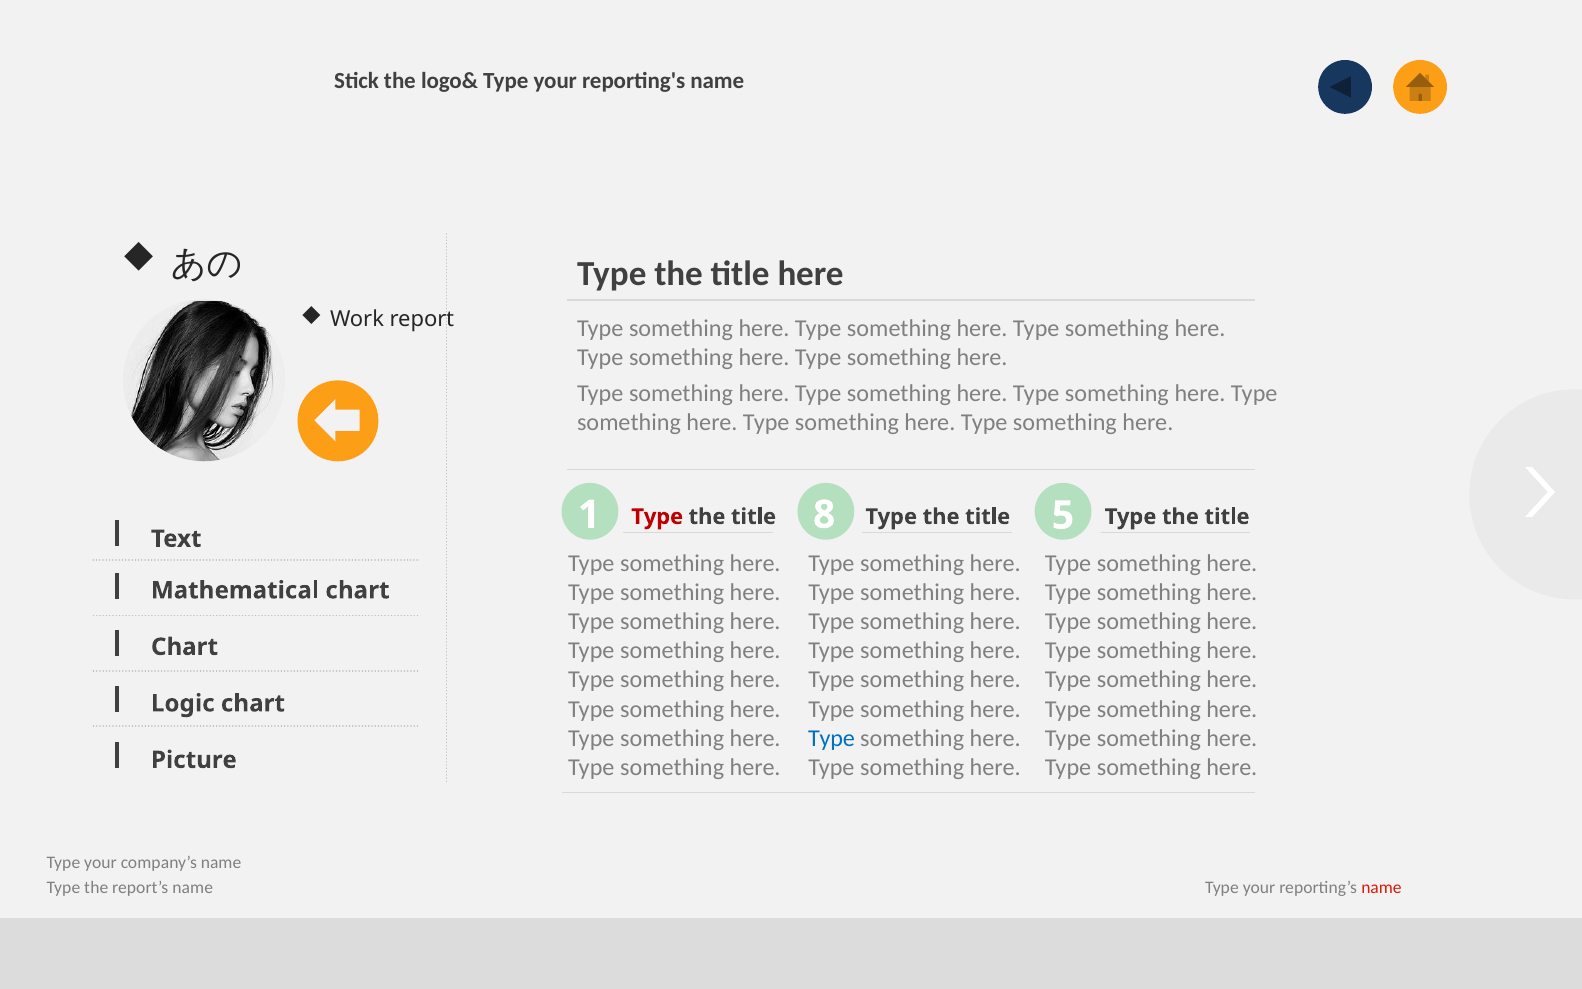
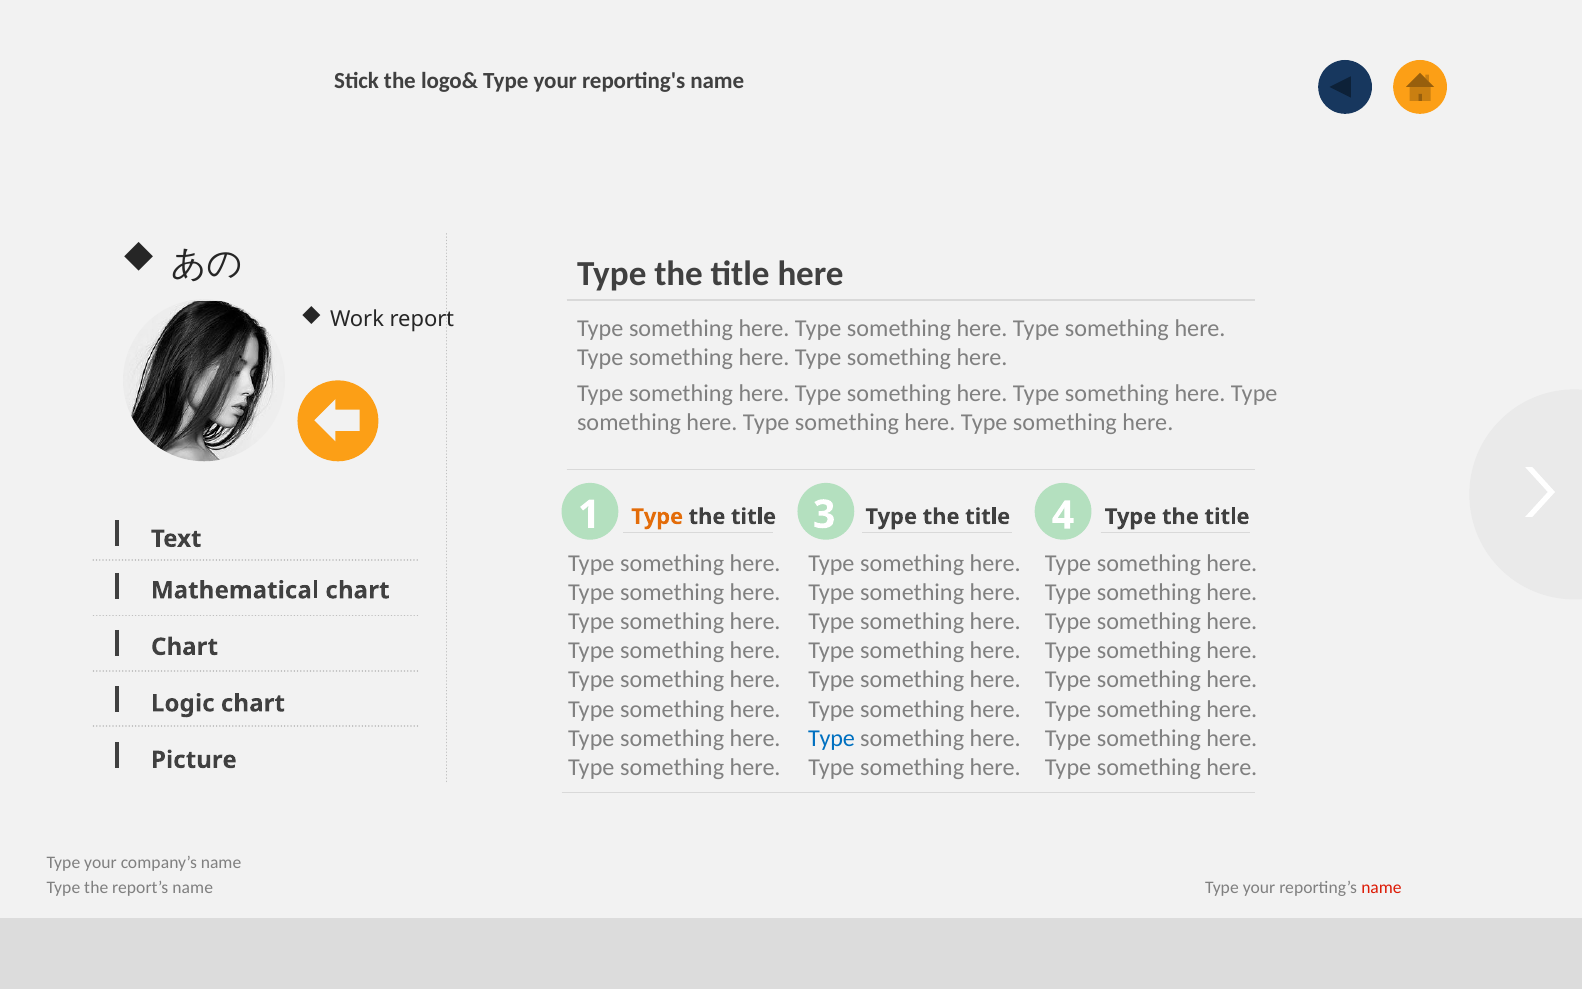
Type colour: red -> orange (657, 517)
8: 8 -> 3 (824, 515)
5: 5 -> 4 (1063, 515)
